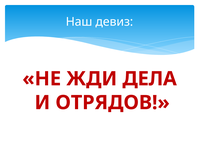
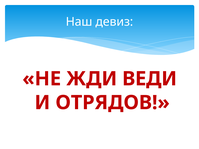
ДЕЛА: ДЕЛА -> ВЕДИ (150, 79)
